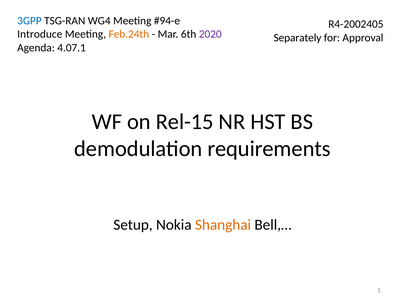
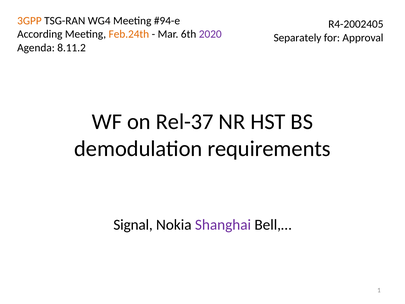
3GPP colour: blue -> orange (29, 21)
Introduce: Introduce -> According (40, 34)
4.07.1: 4.07.1 -> 8.11.2 (72, 48)
Rel-15: Rel-15 -> Rel-37 (185, 121)
Setup: Setup -> Signal (133, 225)
Shanghai colour: orange -> purple (223, 225)
